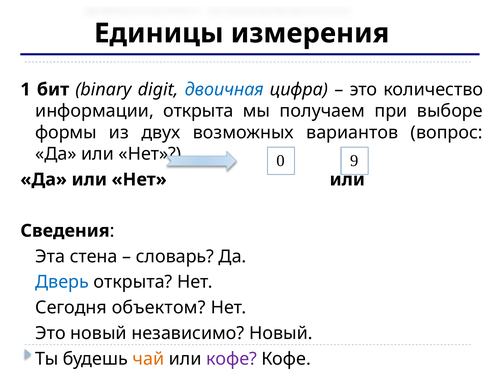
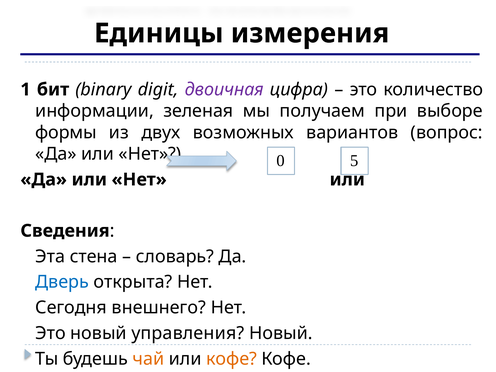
двоичная colour: blue -> purple (224, 90)
информации открыта: открыта -> зеленая (198, 111)
9: 9 -> 5 (354, 161)
объектом: объектом -> внешнего (159, 308)
независимо: независимо -> управления (188, 333)
кофе colour: purple -> orange (232, 359)
